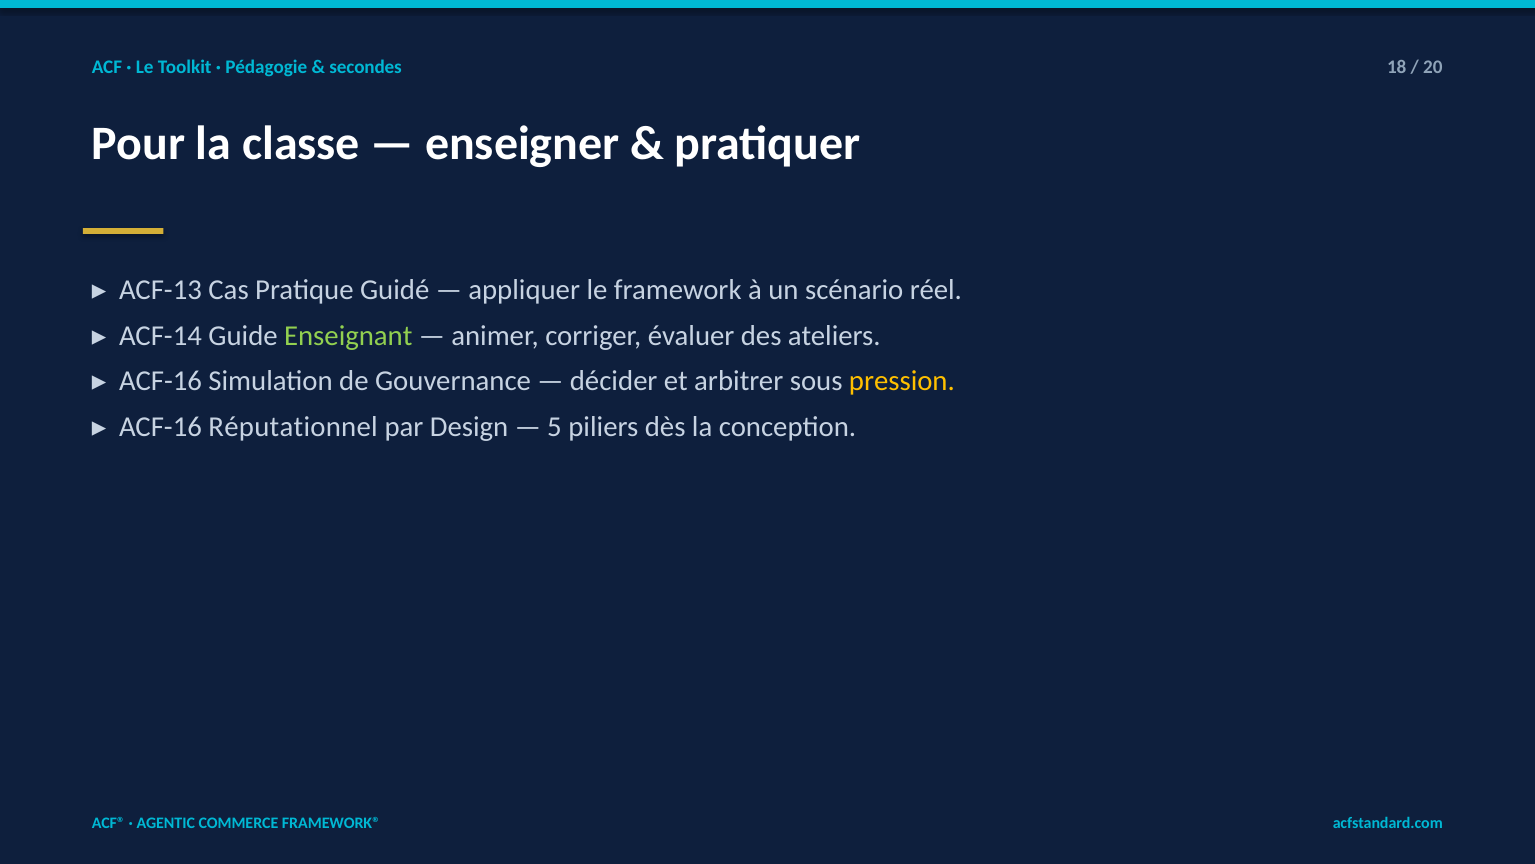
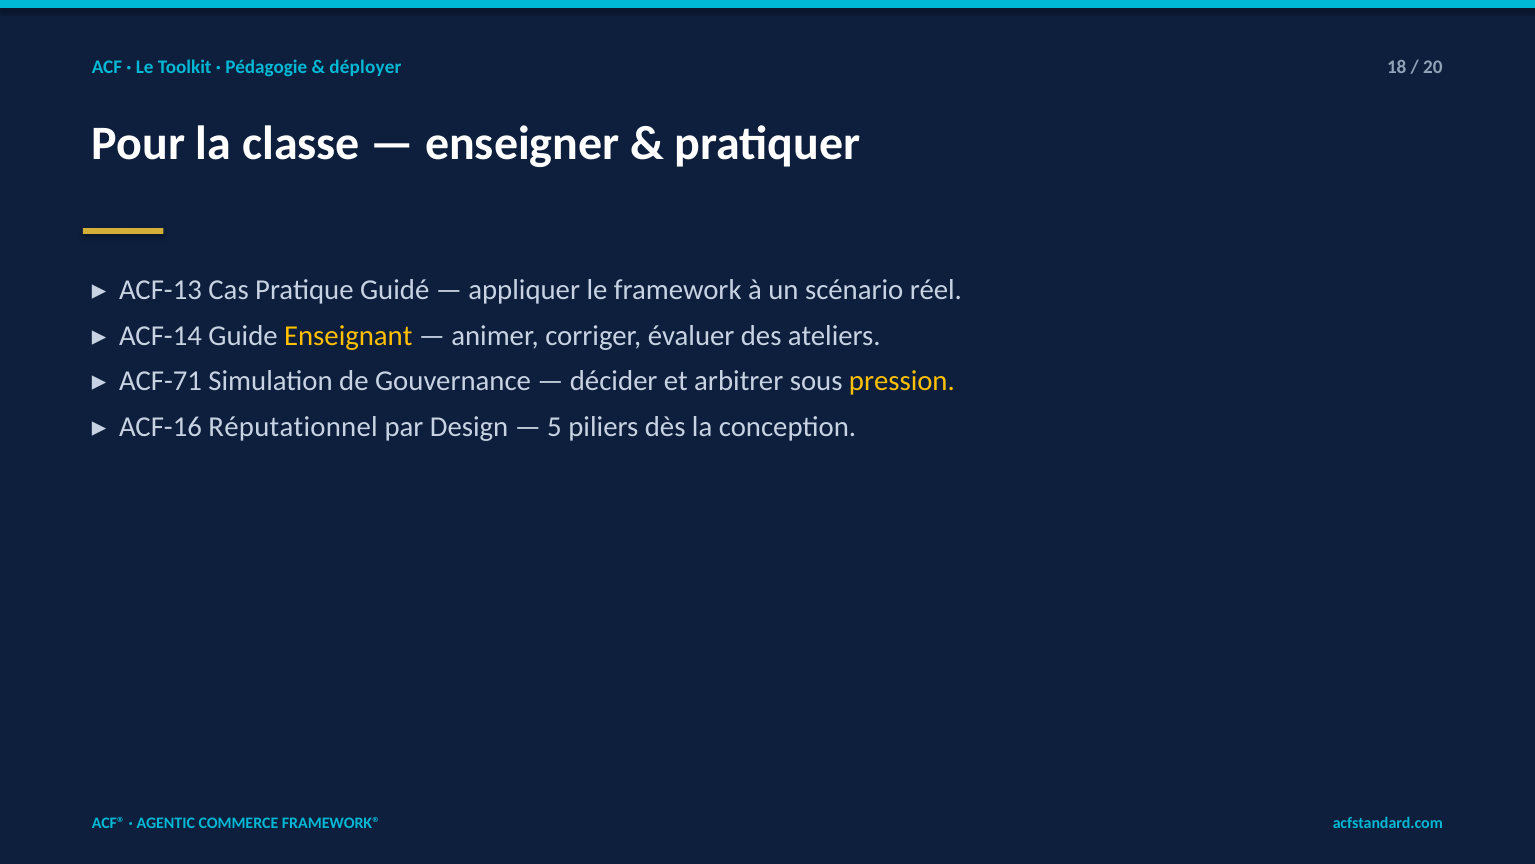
secondes: secondes -> déployer (365, 67)
Enseignant colour: light green -> yellow (348, 335)
ACF-16: ACF-16 -> ACF-71 (161, 381)
